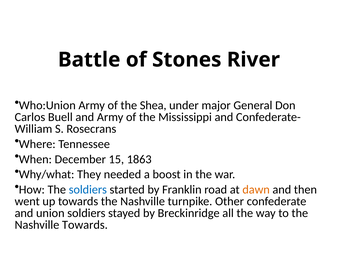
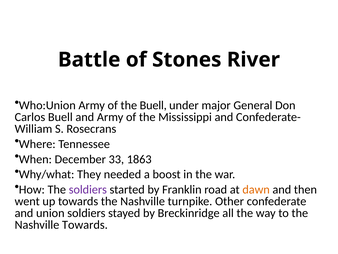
the Shea: Shea -> Buell (153, 105)
15: 15 -> 33 (116, 159)
soldiers colour: blue -> purple (88, 189)
